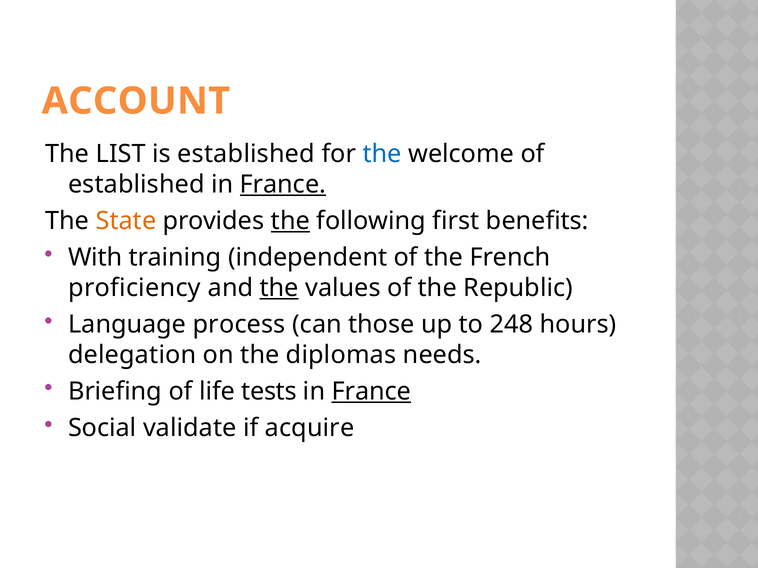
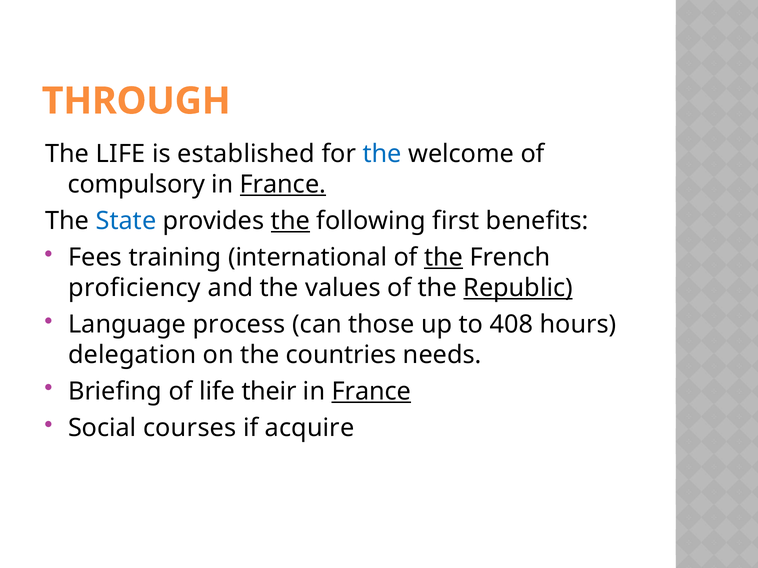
ACCOUNT: ACCOUNT -> THROUGH (136, 101)
The LIST: LIST -> LIFE (121, 154)
established: established -> compulsory (137, 184)
State colour: orange -> blue (126, 221)
With: With -> Fees (95, 258)
independent: independent -> international (308, 258)
the underline: none -> present (444, 258)
the underline: present -> none (279, 288)
Republic underline: none -> present (518, 288)
248: 248 -> 408 (511, 325)
diplomas: diplomas -> countries (341, 355)
tests: tests -> their (269, 392)
validate: validate -> courses (190, 428)
